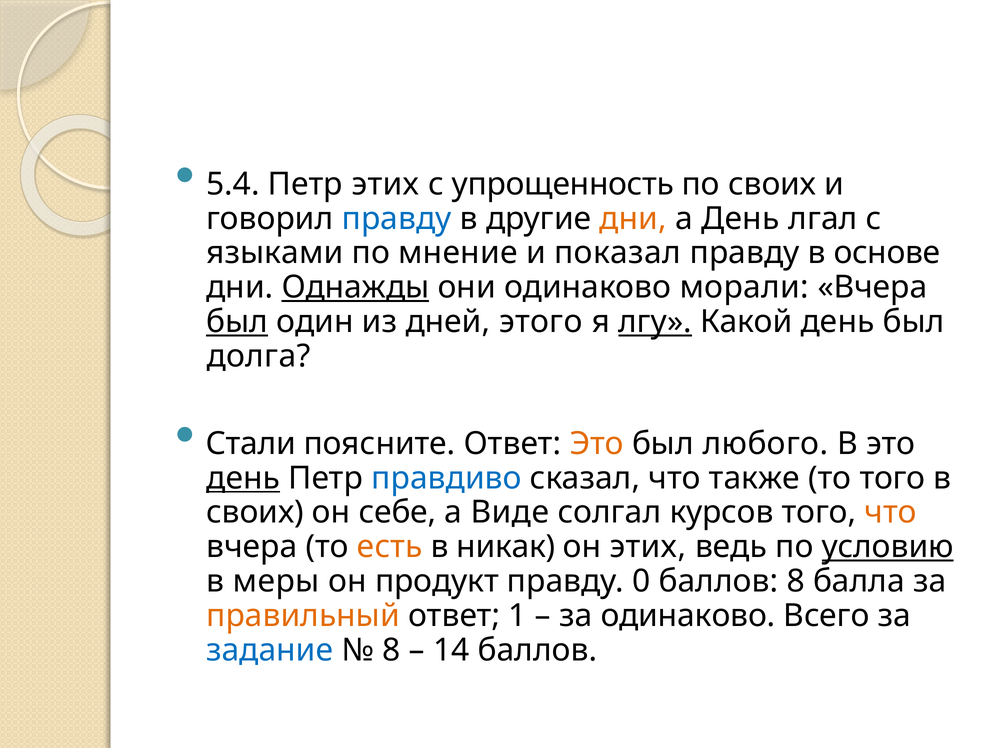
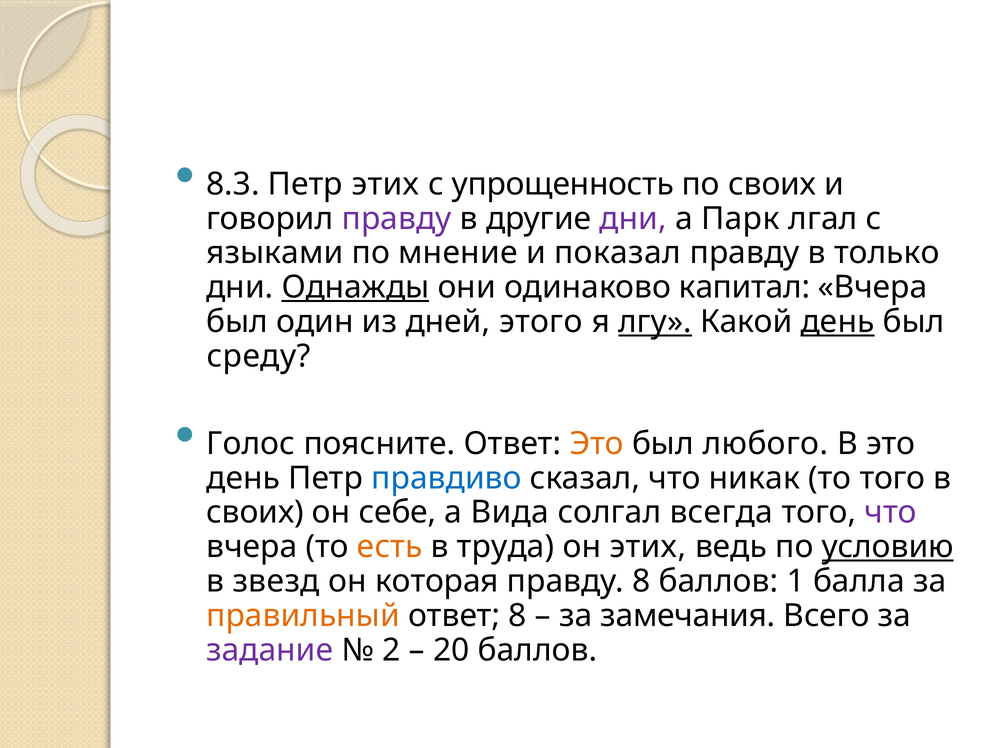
5.4: 5.4 -> 8.3 (233, 184)
правду colour: blue -> purple (397, 218)
дни colour: orange -> purple (633, 218)
а День: День -> Парк (740, 218)
основе: основе -> только (887, 253)
морали: морали -> капитал (745, 287)
был underline: present -> none (237, 322)
день underline: none -> present (838, 322)
долга: долга -> среду (259, 356)
Стали: Стали -> Голос (251, 444)
день underline: present -> none (243, 478)
также: также -> никак (754, 478)
Виде: Виде -> Вида (510, 512)
курсов: курсов -> всегда (721, 512)
что colour: orange -> purple (891, 512)
никак: никак -> труда (506, 547)
меры: меры -> звезд (276, 581)
продукт: продукт -> которая (437, 581)
правду 0: 0 -> 8 (641, 581)
баллов 8: 8 -> 1 (796, 581)
ответ 1: 1 -> 8 (517, 615)
за одинаково: одинаково -> замечания (688, 615)
задание colour: blue -> purple (270, 650)
8: 8 -> 2 (391, 650)
14: 14 -> 20 (451, 650)
